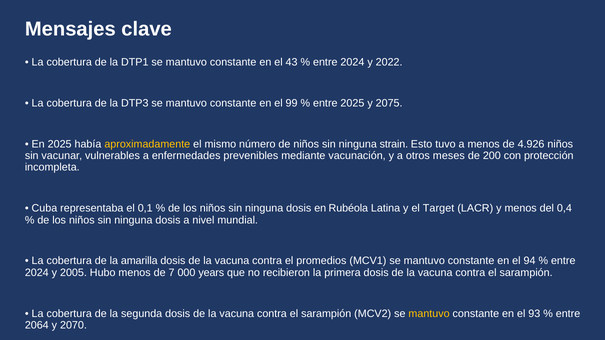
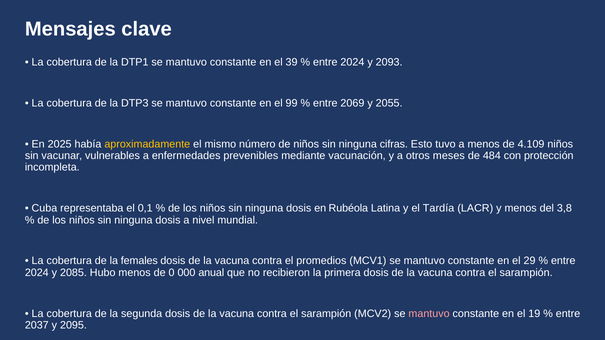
43: 43 -> 39 (292, 62)
2022: 2022 -> 2093 (389, 62)
entre 2025: 2025 -> 2069 (352, 103)
2075: 2075 -> 2055 (389, 103)
strain: strain -> cifras (394, 144)
4.926: 4.926 -> 4.109 (531, 144)
200: 200 -> 484 (492, 156)
Target: Target -> Tardía (439, 209)
0,4: 0,4 -> 3,8 (564, 209)
amarilla: amarilla -> females (139, 261)
94: 94 -> 29 (530, 261)
2005: 2005 -> 2085 (73, 273)
7: 7 -> 0 (172, 273)
years: years -> anual (211, 273)
mantuvo colour: yellow -> pink (429, 314)
93: 93 -> 19 (534, 314)
2064: 2064 -> 2037 (37, 325)
2070: 2070 -> 2095 (73, 325)
